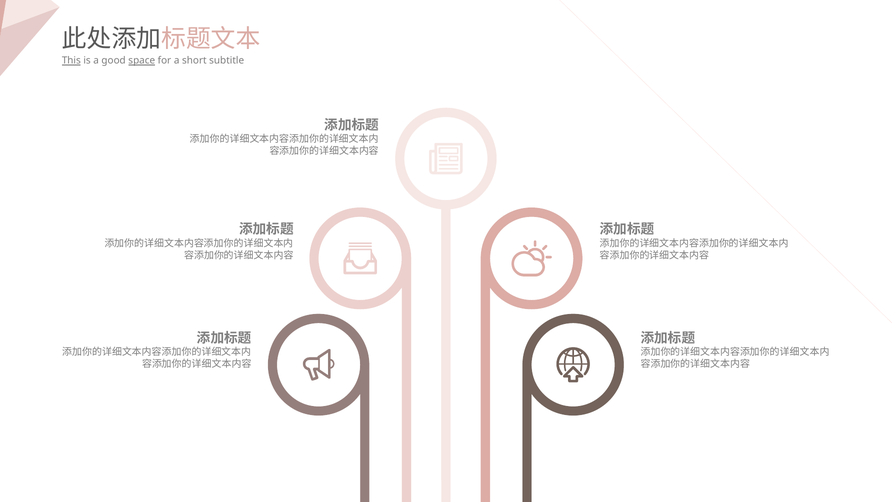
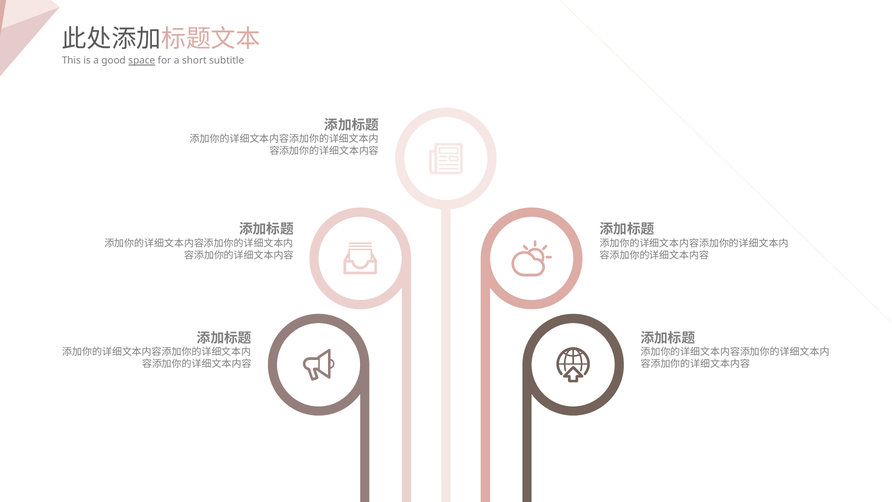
This underline: present -> none (71, 61)
